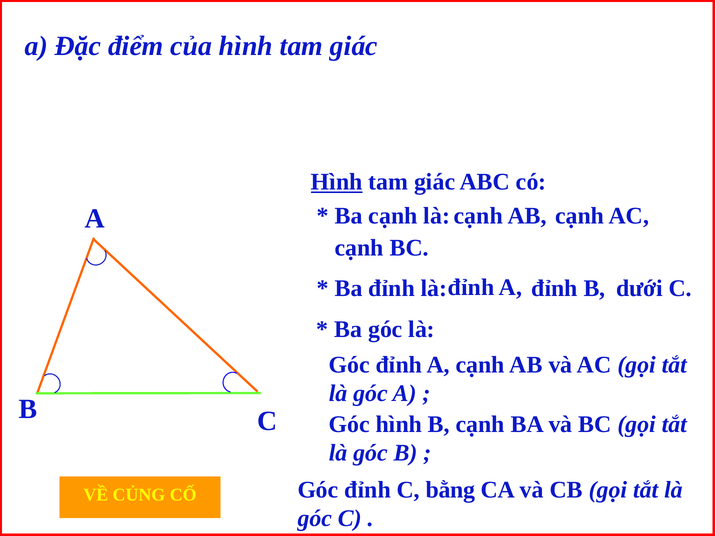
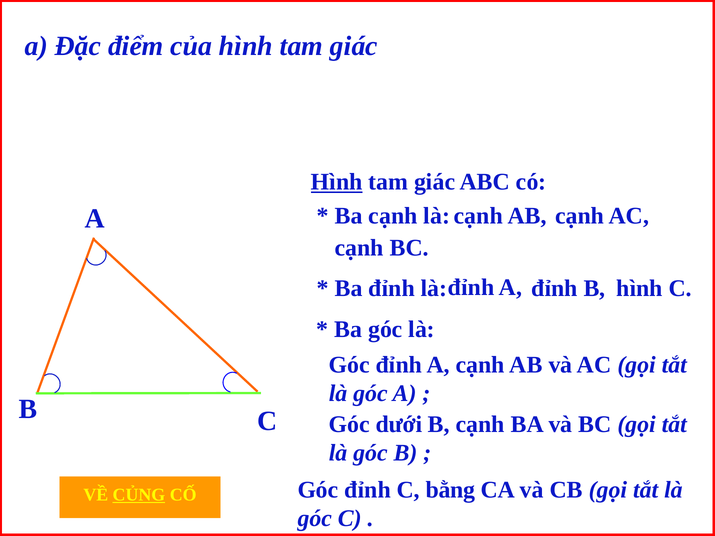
đỉnh B dưới: dưới -> hình (639, 289)
Góc hình: hình -> dưới (399, 425)
CỦNG underline: none -> present (139, 495)
